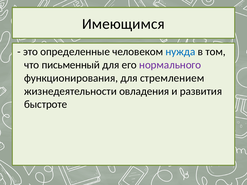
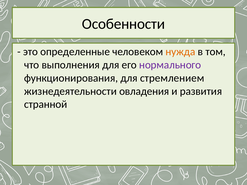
Имеющимся: Имеющимся -> Особенности (124, 24)
нужда colour: blue -> orange (180, 52)
письменный: письменный -> выполнения (71, 65)
быстроте: быстроте -> странной (46, 105)
